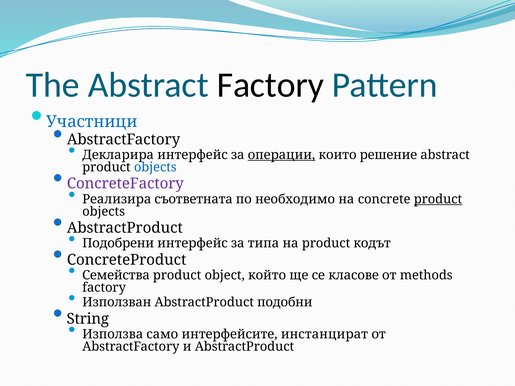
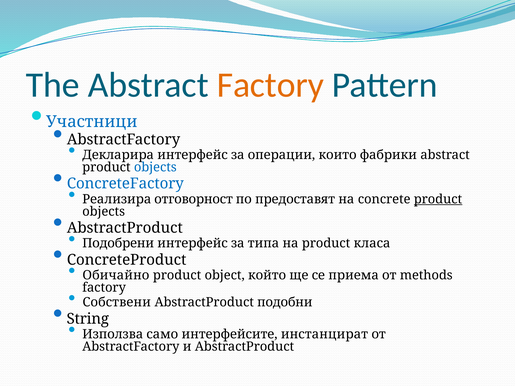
Factory colour: black -> orange (270, 85)
операции underline: present -> none (281, 155)
решение: решение -> фабрики (388, 155)
ConcreteFactory colour: purple -> blue (125, 184)
съответната: съответната -> отговорност (194, 199)
необходимо: необходимо -> предоставят (295, 199)
кодът: кодът -> класа (372, 244)
Семейства: Семейства -> Обичайно (116, 275)
класове: класове -> приема (354, 275)
Използван: Използван -> Собствени (117, 303)
